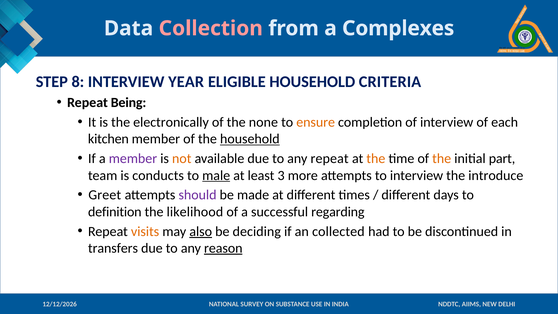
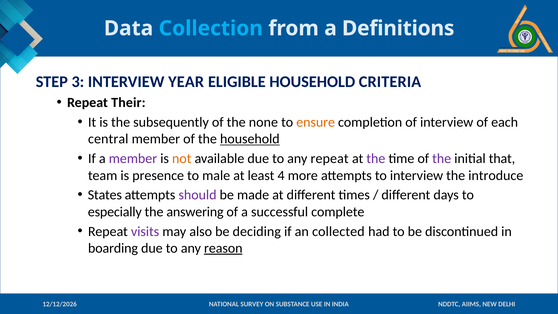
Collection colour: pink -> light blue (211, 28)
Complexes: Complexes -> Definitions (398, 28)
8: 8 -> 3 (78, 82)
Being: Being -> Their (128, 103)
electronically: electronically -> subsequently (171, 122)
kitchen: kitchen -> central (108, 139)
the colour: orange -> purple (376, 159)
the colour: orange -> purple (442, 159)
part: part -> that (502, 159)
conducts: conducts -> presence (158, 175)
male underline: present -> none (216, 175)
3: 3 -> 4 (281, 175)
Greet: Greet -> States (105, 195)
definition: definition -> especially (115, 212)
likelihood: likelihood -> answering (195, 212)
regarding: regarding -> complete (338, 212)
visits colour: orange -> purple (145, 231)
also underline: present -> none (201, 231)
transfers: transfers -> boarding (113, 248)
